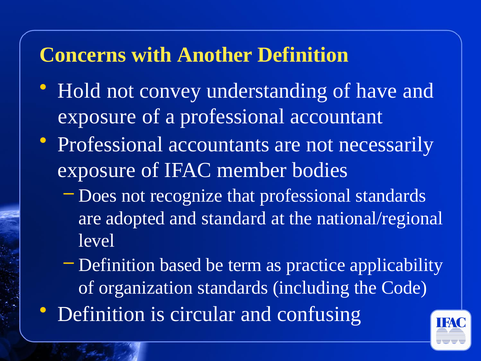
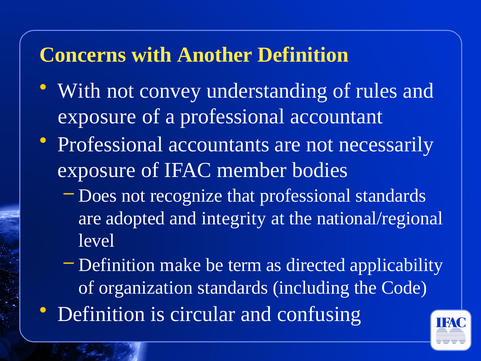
Hold: Hold -> With (79, 91)
have: have -> rules (377, 91)
standard: standard -> integrity (234, 218)
based: based -> make (180, 265)
practice: practice -> directed (316, 265)
